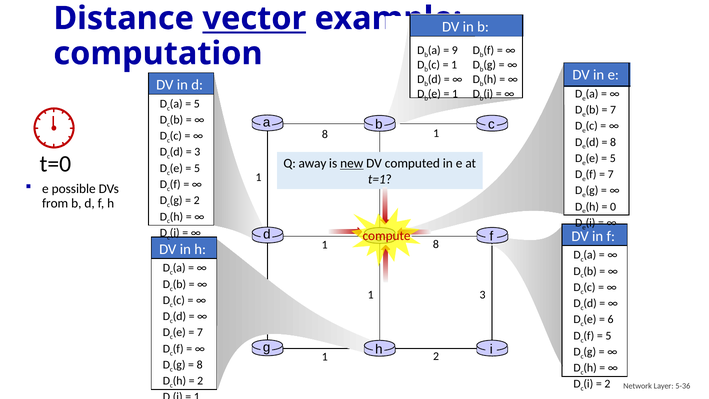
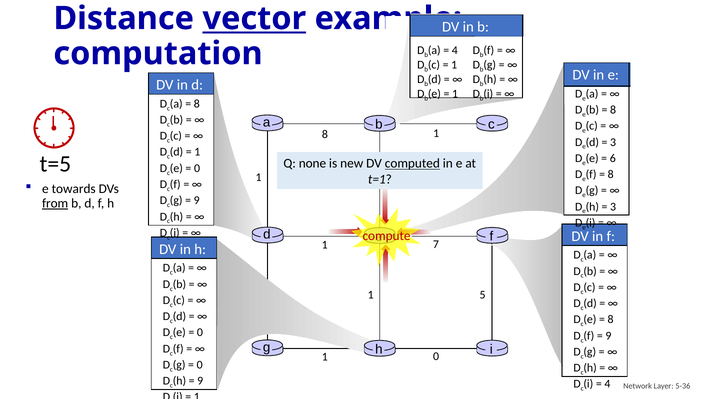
9: 9 -> 4 (455, 50)
5: 5 -> 8 (197, 104)
7: 7 -> 8 (613, 110)
8: 8 -> 3 (613, 142)
3: 3 -> 1 (197, 152)
5: 5 -> 6 (613, 158)
t=0: t=0 -> t=5 (55, 164)
away: away -> none (312, 163)
new underline: present -> none (352, 163)
computed underline: none -> present (412, 163)
5: 5 -> 0 (197, 168)
7: 7 -> 8 (611, 174)
possible: possible -> towards (74, 189)
2: 2 -> 9 (197, 200)
from underline: none -> present (55, 203)
0: 0 -> 3 (613, 207)
8: 8 -> 7 (436, 244)
3: 3 -> 5 (483, 295)
6: 6 -> 8 (611, 319)
7: 7 -> 0 (200, 332)
5: 5 -> 9 (608, 335)
2: 2 -> 0 (436, 356)
8: 8 -> 0 (200, 365)
2: 2 -> 9 (200, 381)
2: 2 -> 4 (607, 384)
